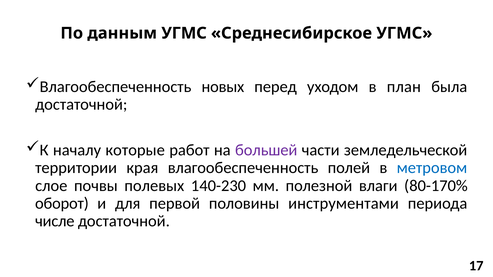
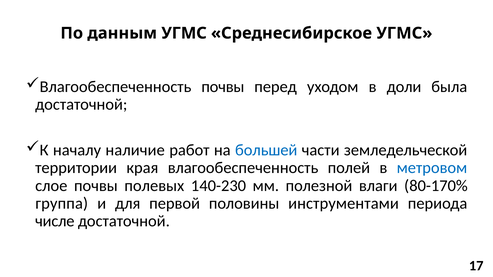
Влагообеспеченность новых: новых -> почвы (223, 87)
план: план -> доли (404, 87)
которые: которые -> наличие (135, 150)
большей colour: purple -> blue (266, 150)
оборот: оборот -> группа (62, 204)
